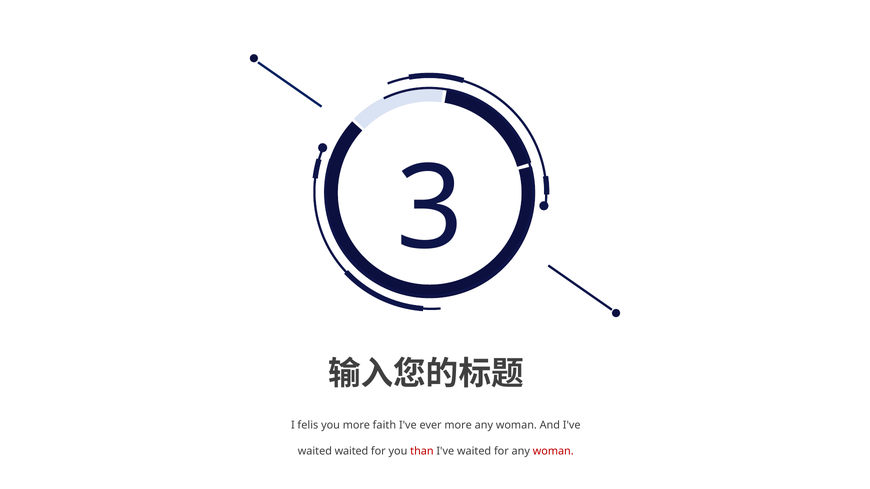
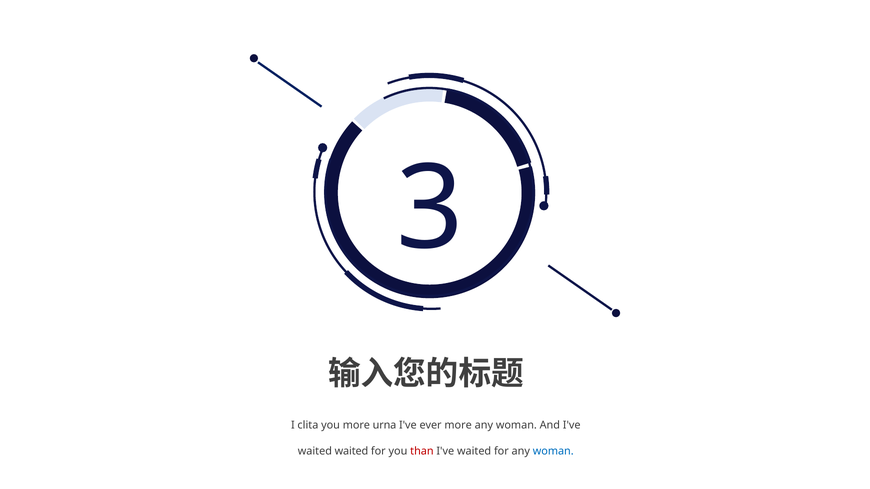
felis: felis -> clita (308, 425)
faith: faith -> urna (385, 425)
woman colour: red -> blue (553, 451)
